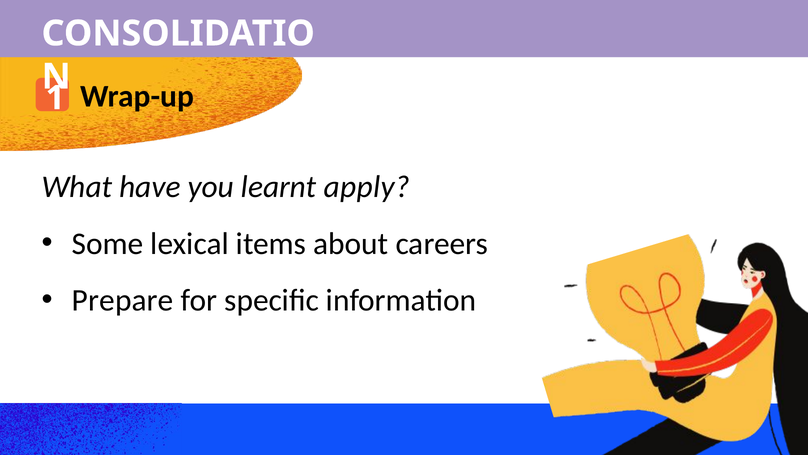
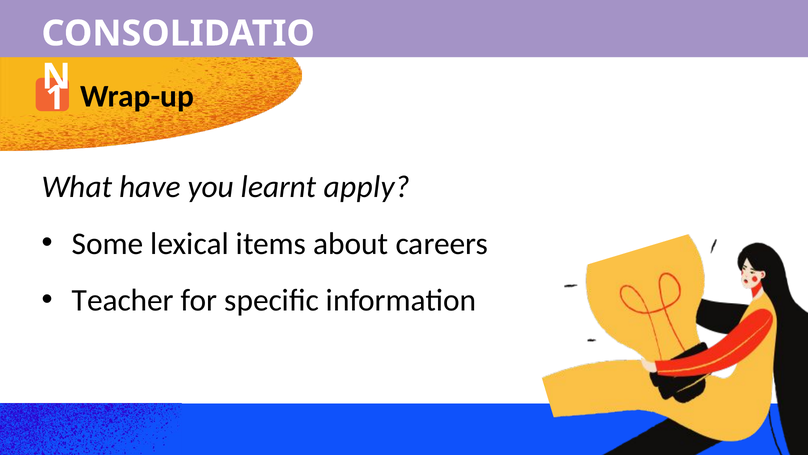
Prepare: Prepare -> Teacher (123, 300)
